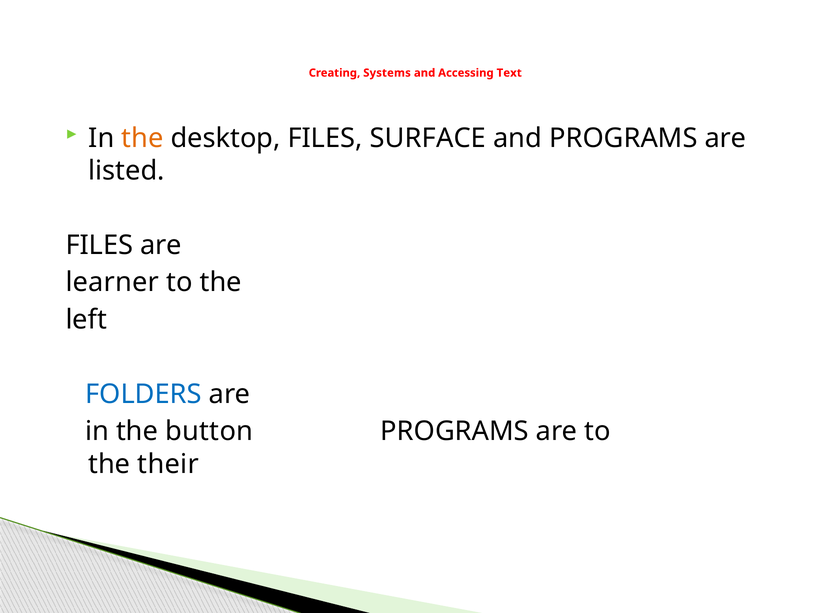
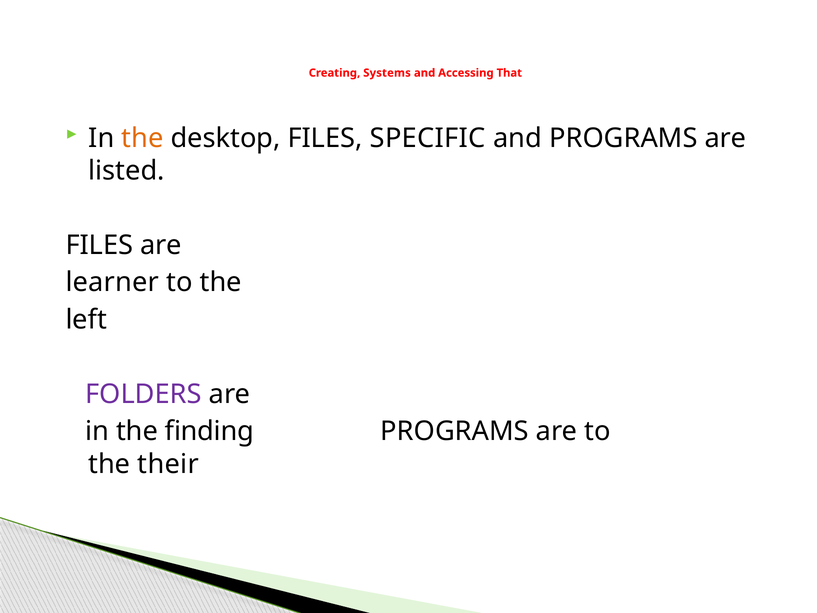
Text: Text -> That (509, 73)
SURFACE: SURFACE -> SPECIFIC (428, 138)
FOLDERS colour: blue -> purple (143, 394)
button: button -> finding (209, 431)
